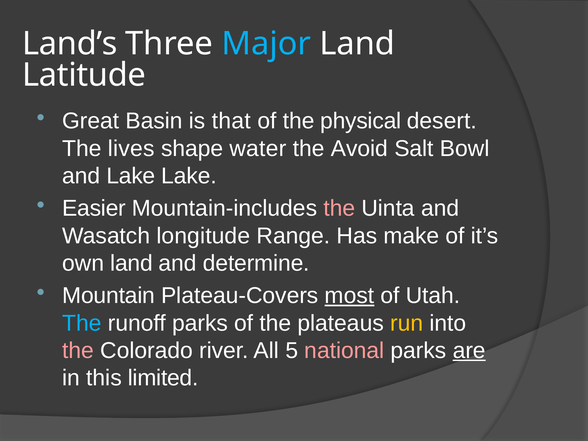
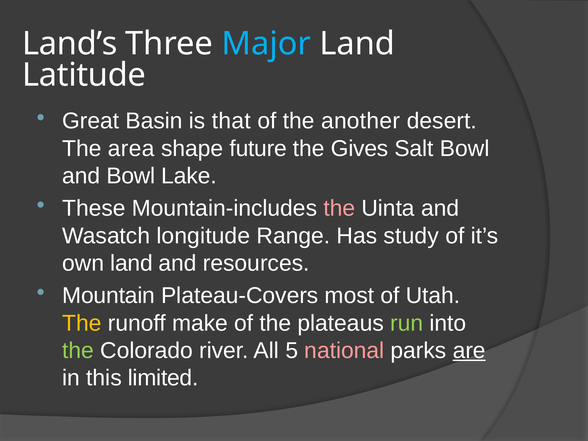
physical: physical -> another (361, 121)
lives: lives -> area (131, 149)
water: water -> future (258, 149)
Avoid: Avoid -> Gives (360, 149)
and Lake: Lake -> Bowl (131, 176)
Easier: Easier -> These (94, 208)
make: make -> study (411, 236)
determine: determine -> resources (256, 263)
most underline: present -> none (349, 296)
The colour: light blue -> yellow (82, 323)
runoff parks: parks -> make (200, 323)
run colour: yellow -> light green (407, 323)
the colour: pink -> light green (78, 351)
